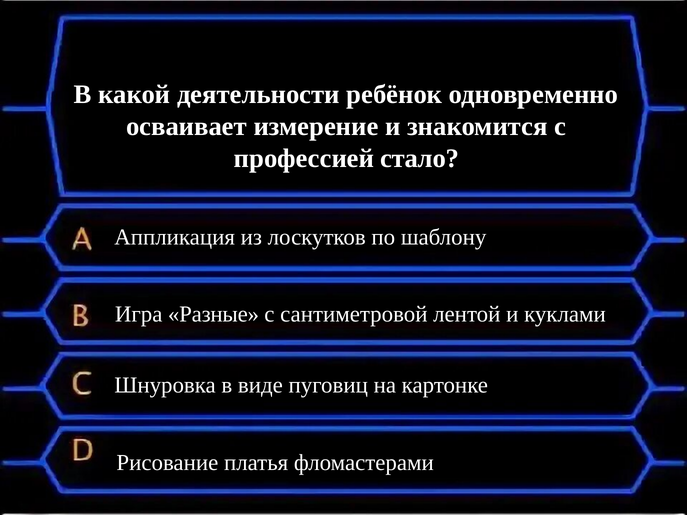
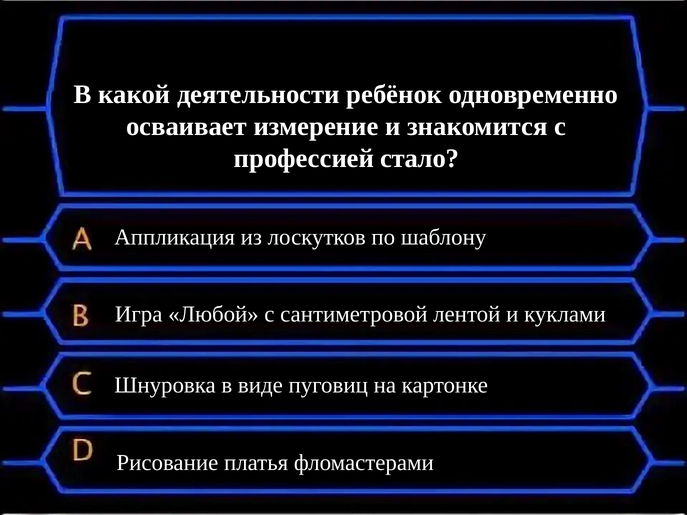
Разные: Разные -> Любой (213, 314)
